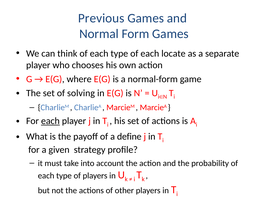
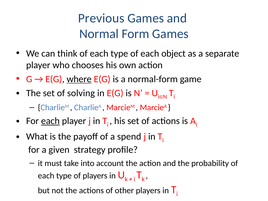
locate: locate -> object (173, 53)
where underline: none -> present (79, 79)
define: define -> spend (129, 137)
